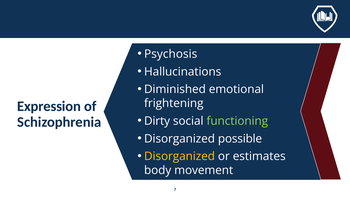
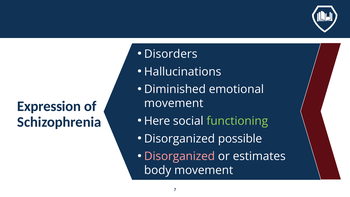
Psychosis: Psychosis -> Disorders (171, 54)
frightening: frightening -> movement (174, 103)
Dirty: Dirty -> Here (157, 121)
Disorganized colour: yellow -> pink (180, 156)
